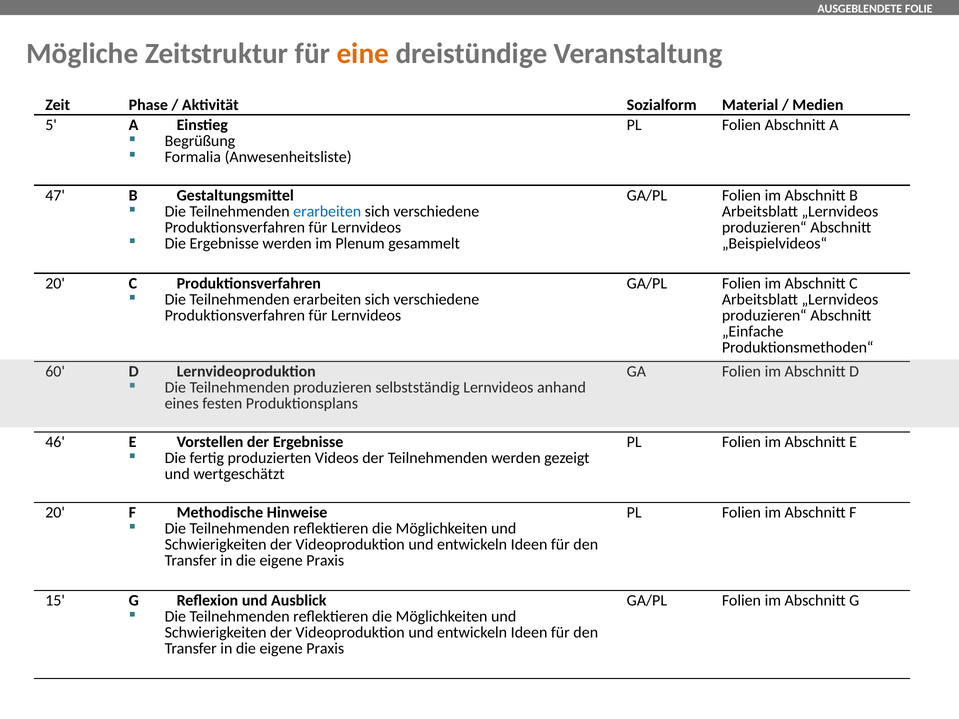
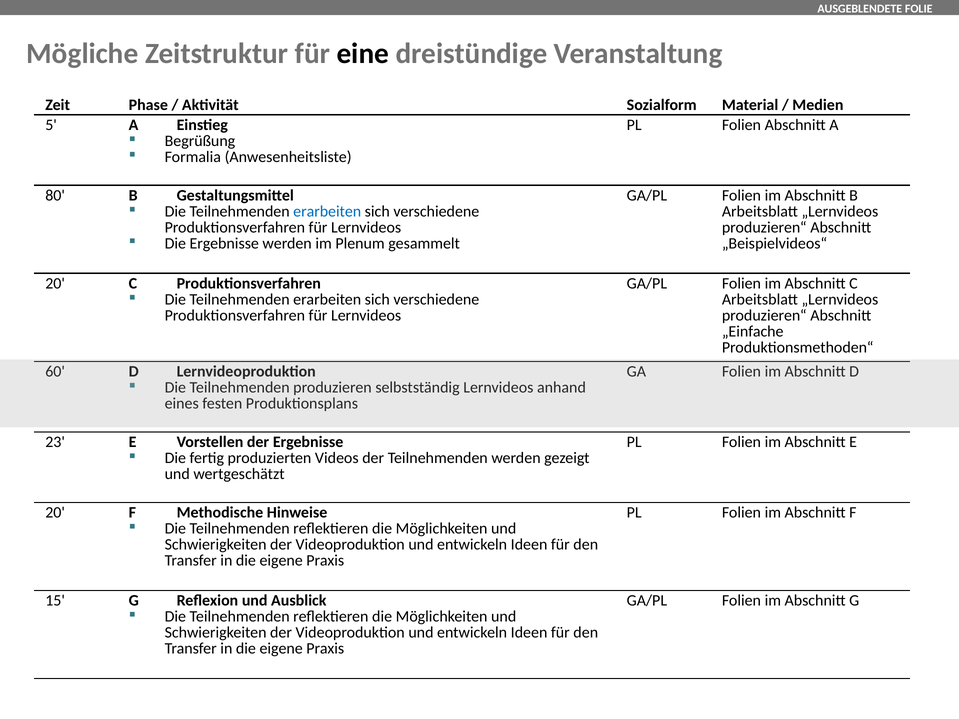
eine colour: orange -> black (363, 54)
47: 47 -> 80 (55, 195)
46: 46 -> 23 (55, 442)
